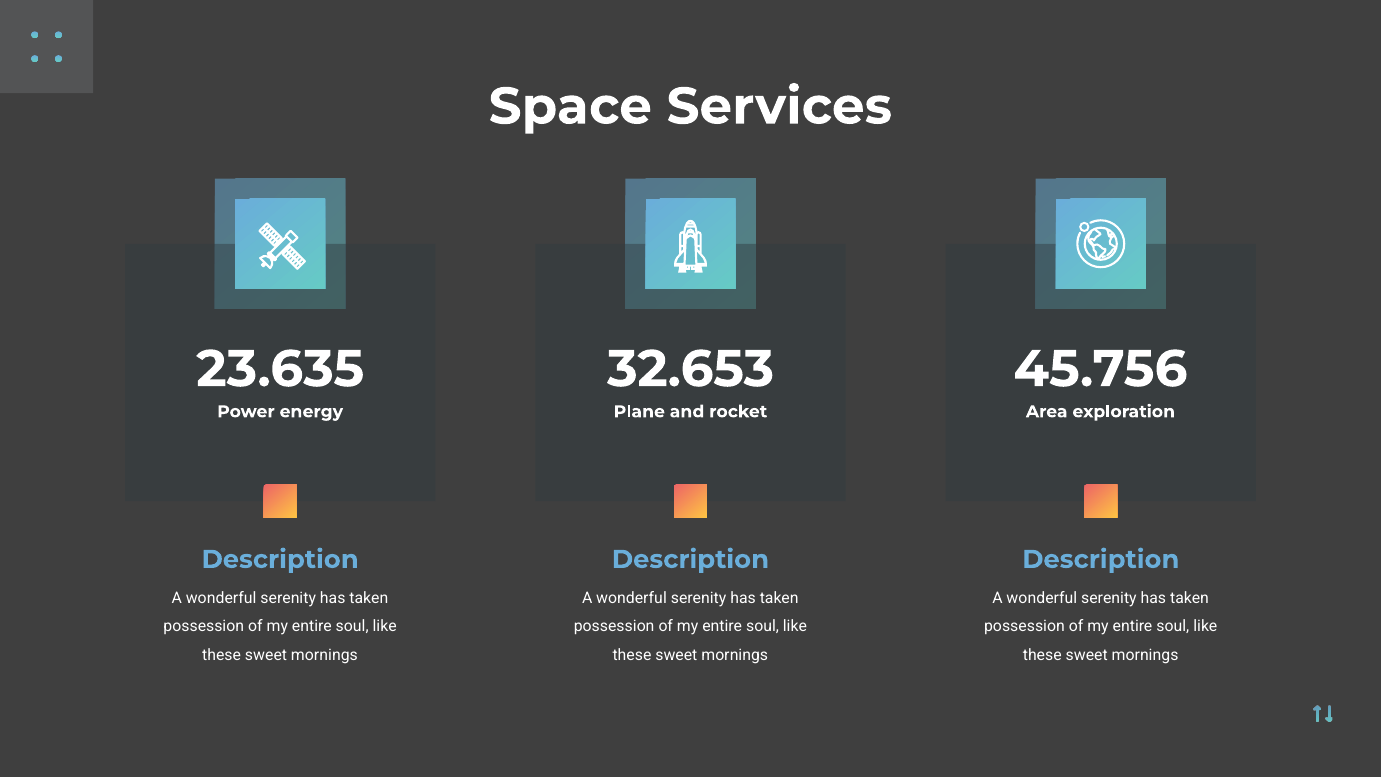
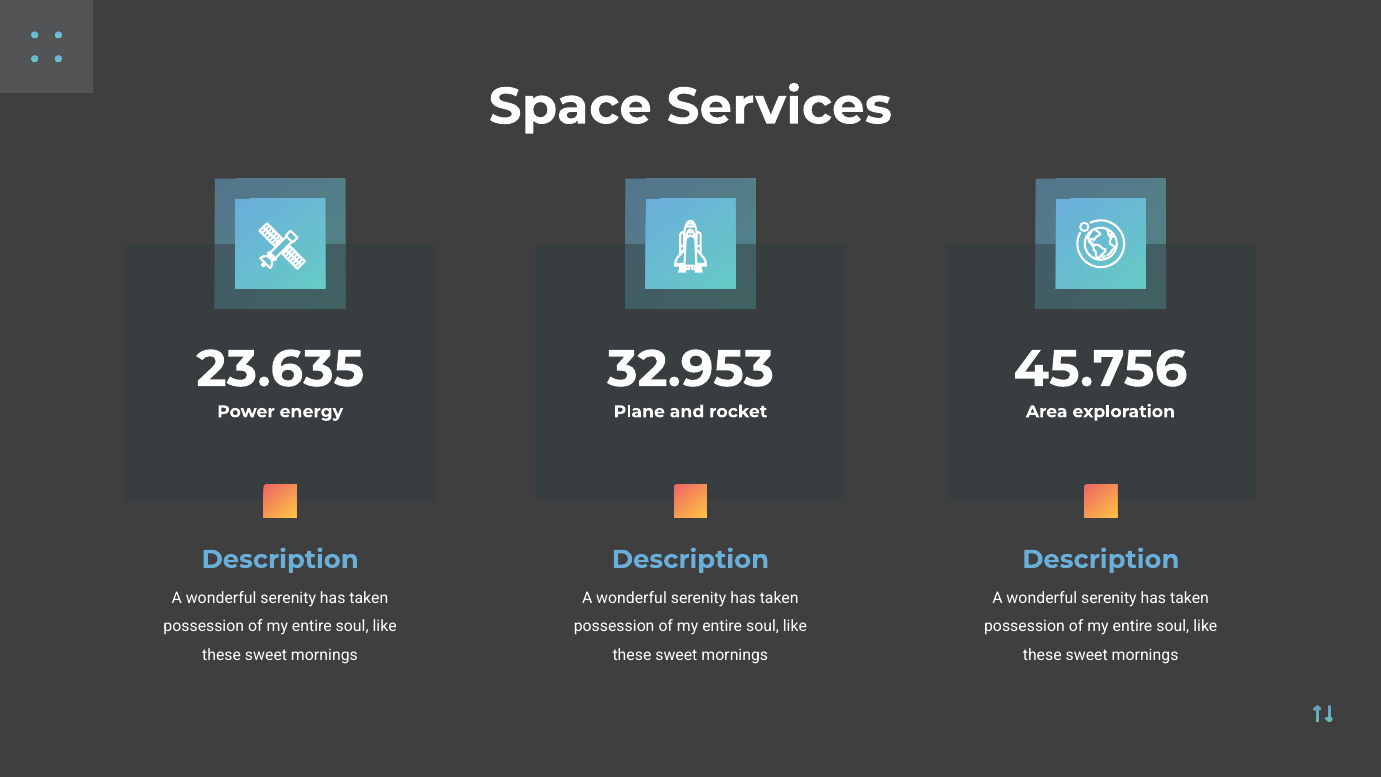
32.653: 32.653 -> 32.953 (691, 369)
